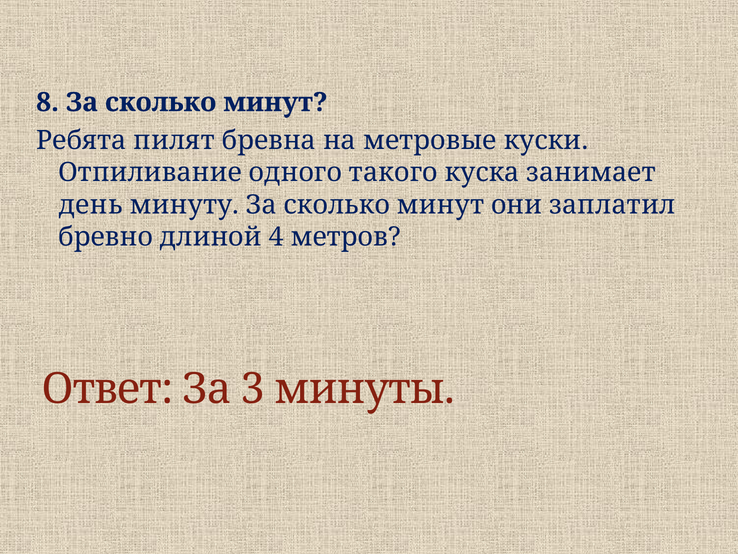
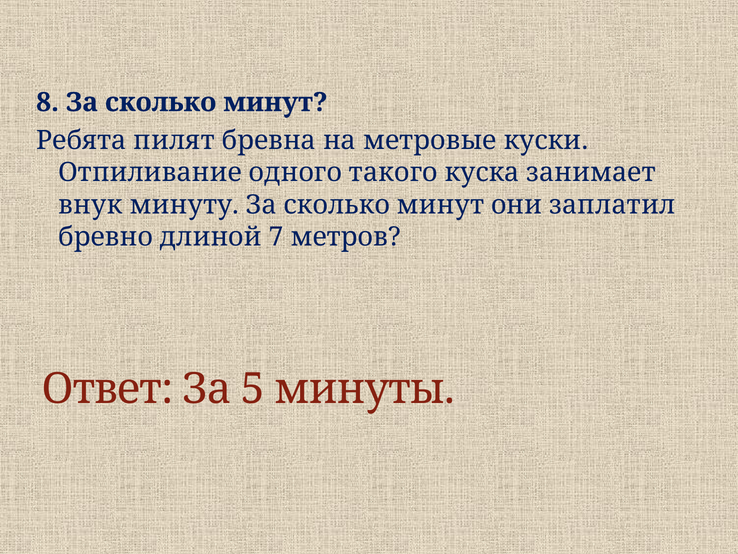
день: день -> внук (91, 205)
4: 4 -> 7 (276, 237)
3: 3 -> 5 (253, 389)
